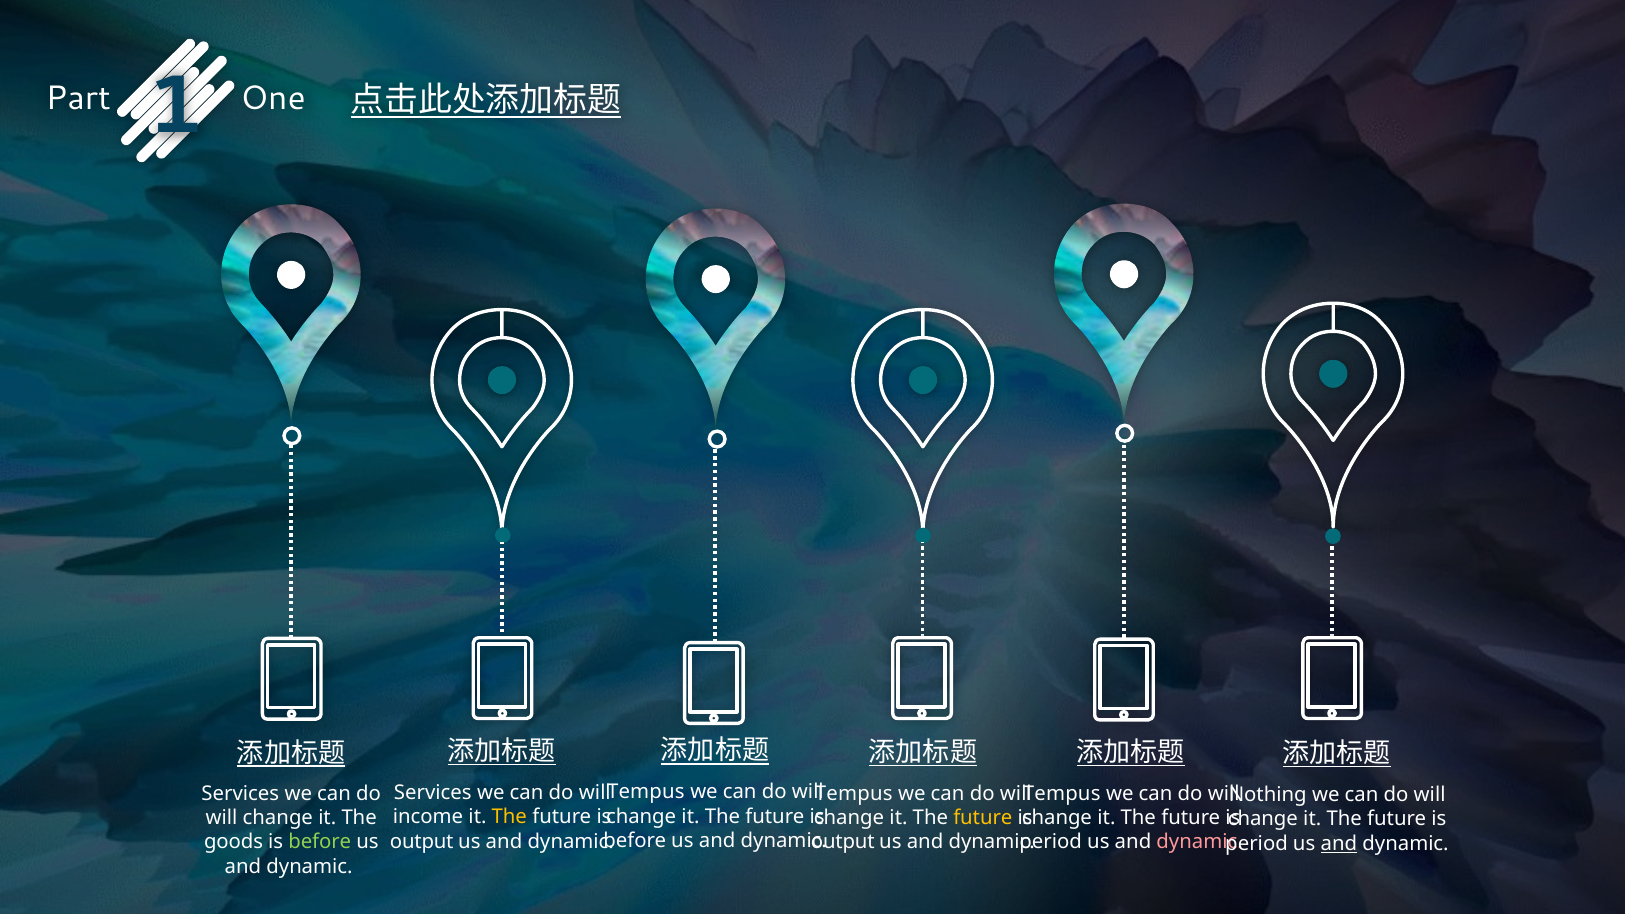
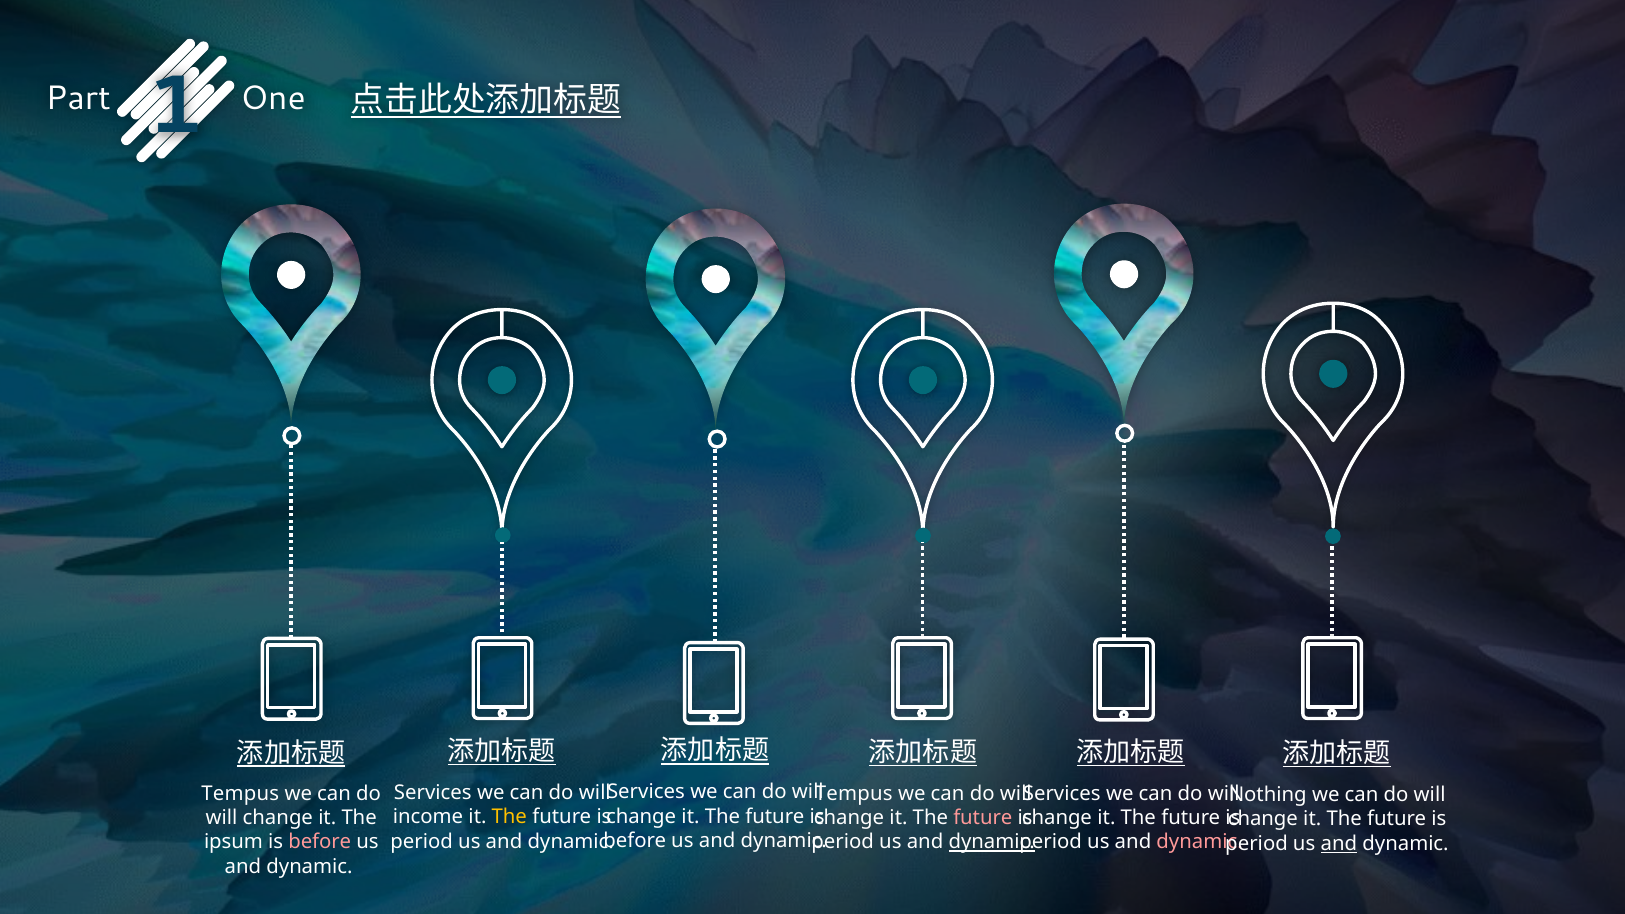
Tempus: Tempus -> Services (646, 792)
Services: Services -> Tempus (240, 793)
Tempus: Tempus -> Services (1062, 793)
future colour: yellow -> pink (983, 818)
output: output -> period (422, 842)
goods: goods -> ipsum (234, 842)
before colour: light green -> pink (320, 842)
output: output -> period (843, 842)
dynamic underline: none -> present (992, 842)
